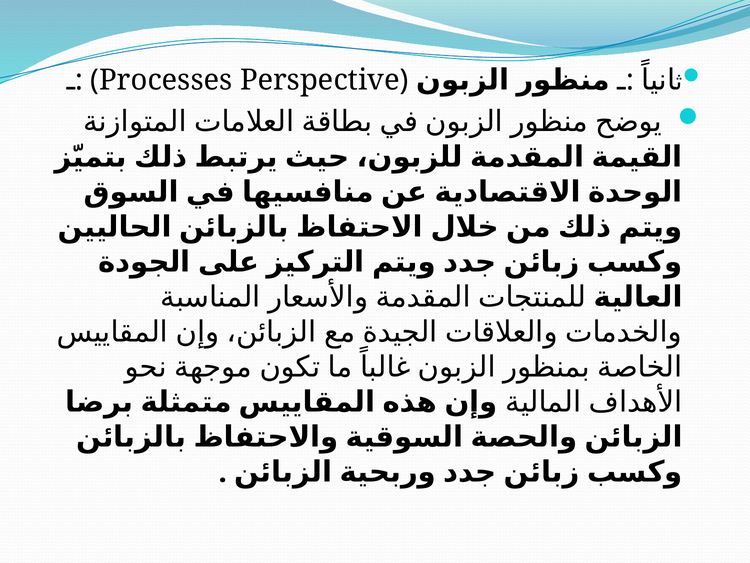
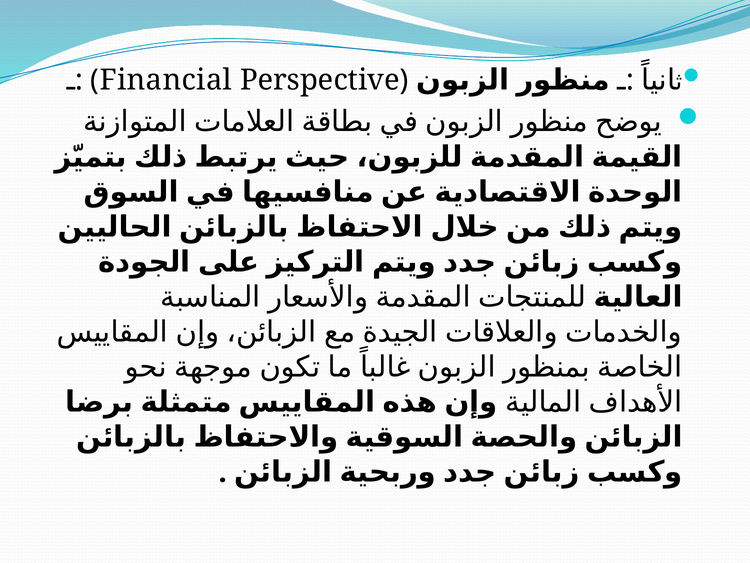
Processes: Processes -> Financial (166, 80)
